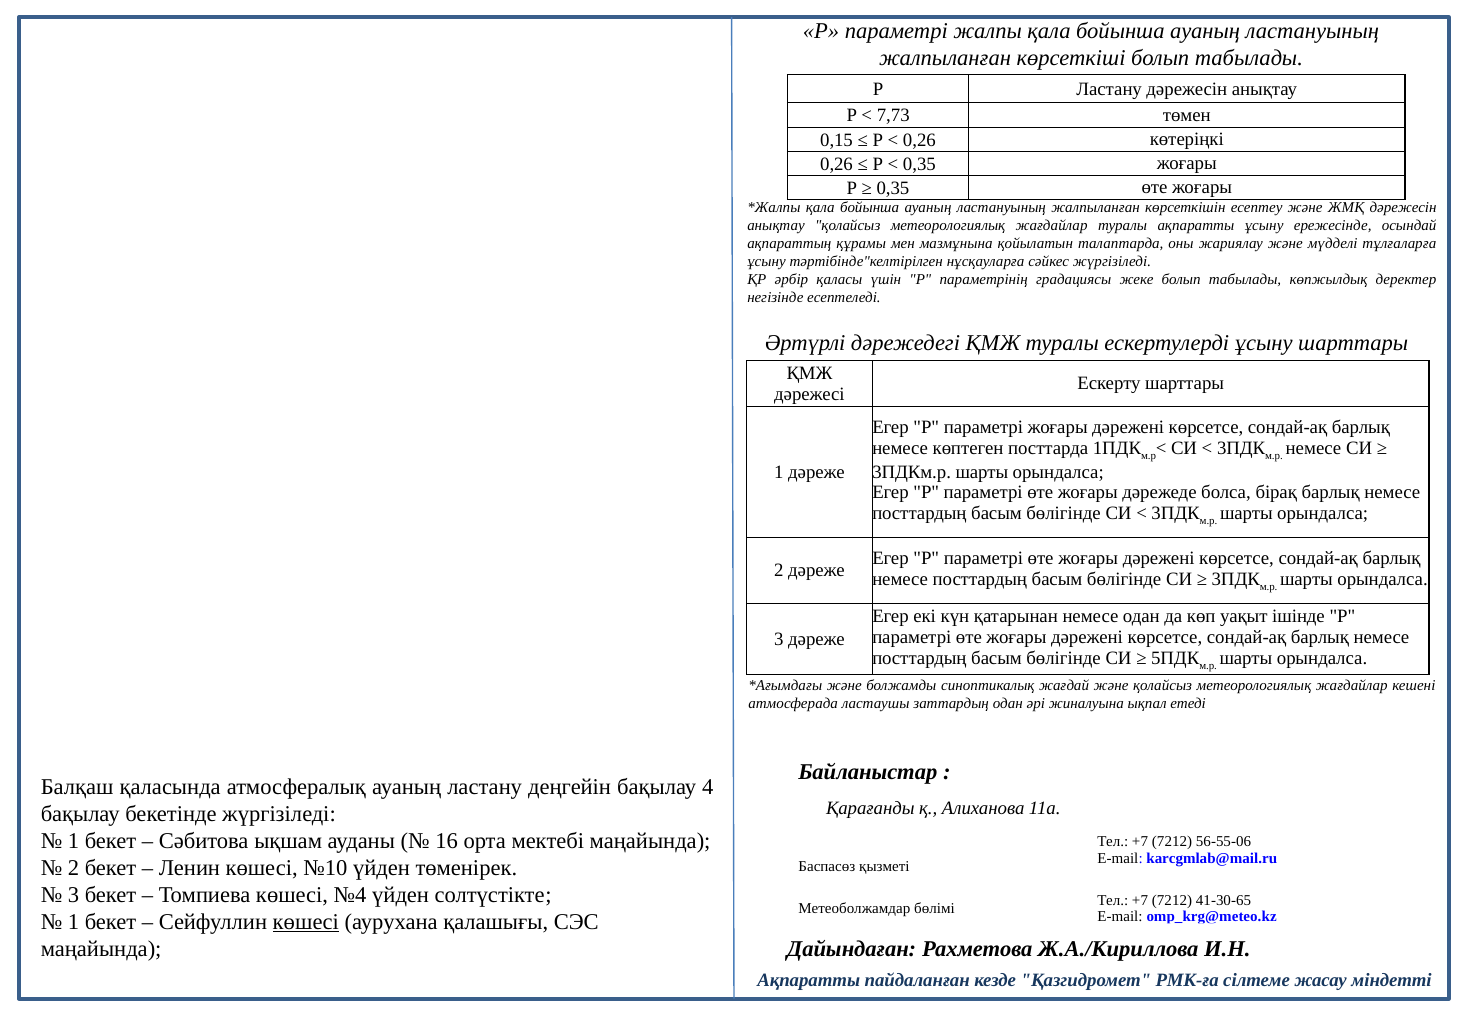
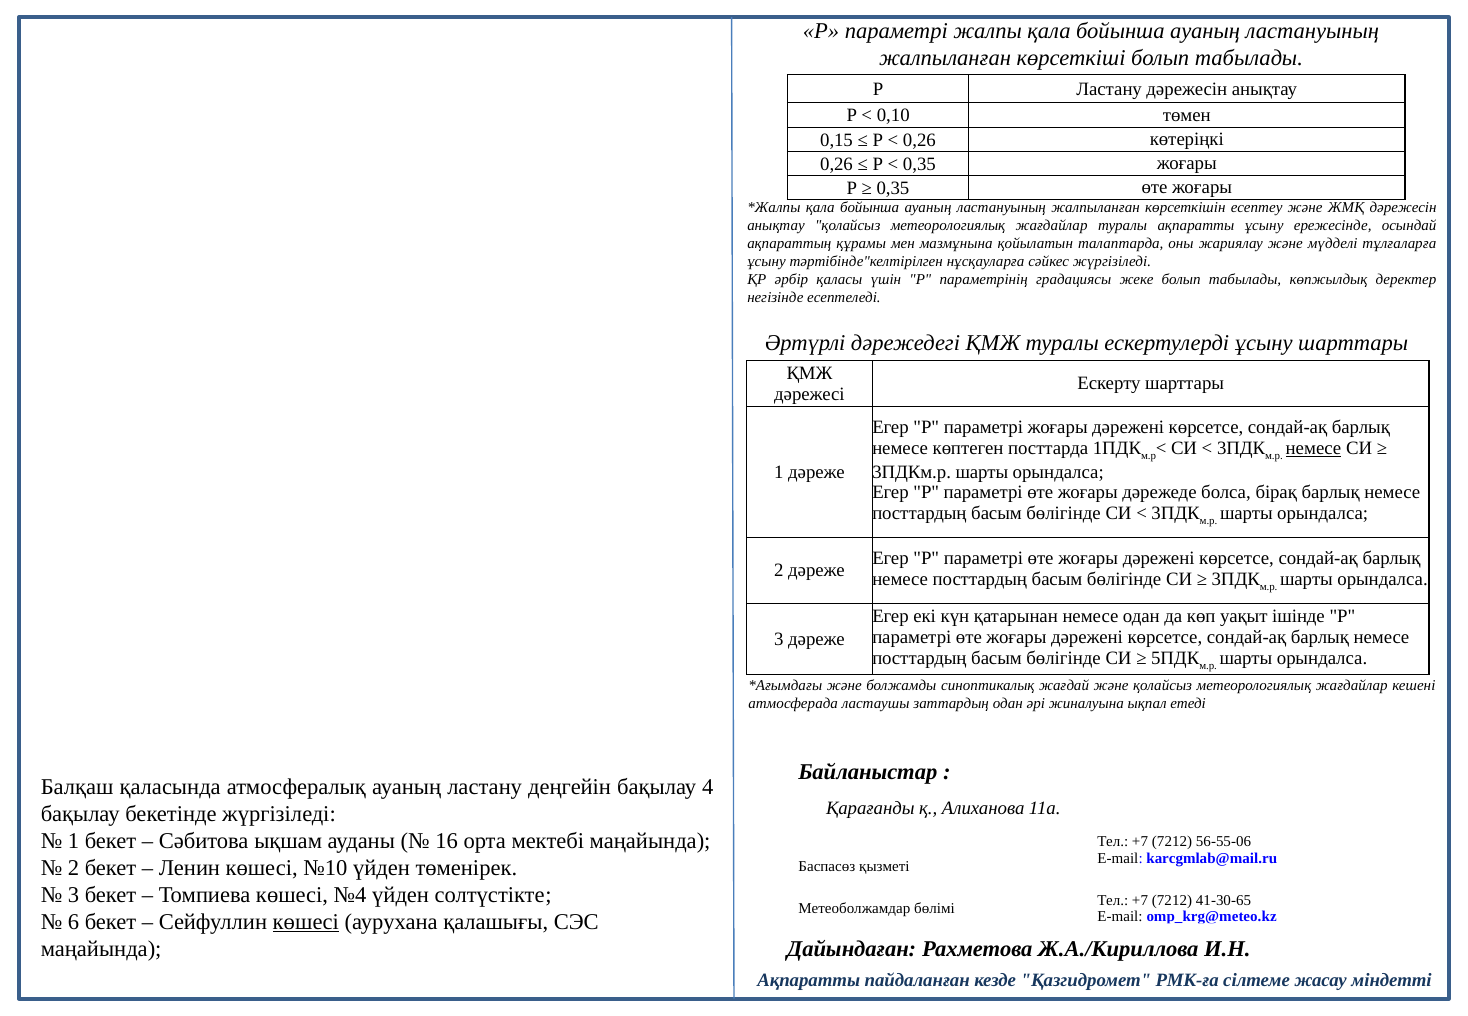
7,73: 7,73 -> 0,10 (893, 116)
немесе underline: none -> present (1313, 448)
1: 1 -> 6 (74, 922)
